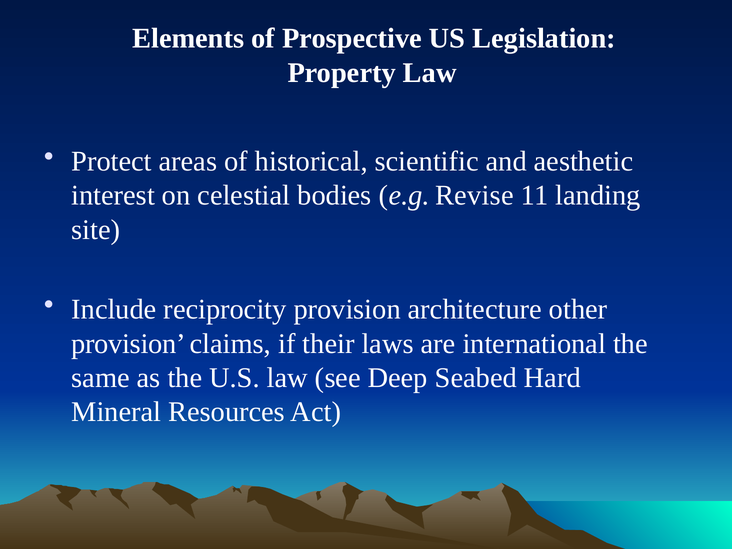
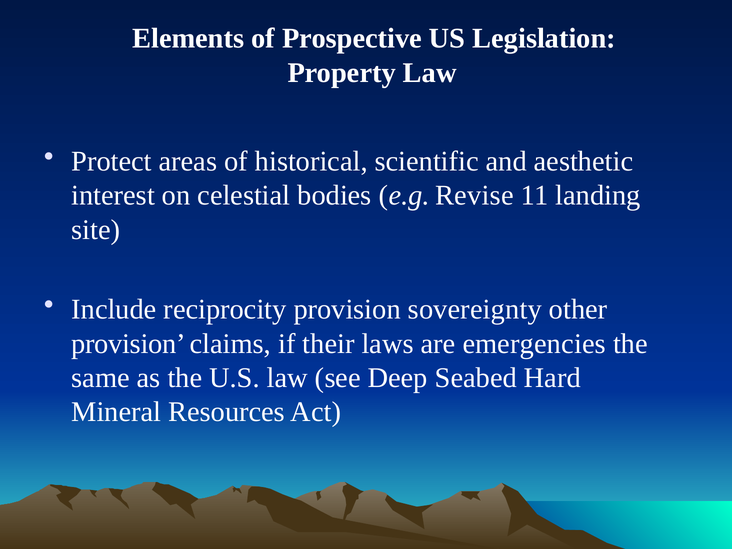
architecture: architecture -> sovereignty (475, 310)
international: international -> emergencies (534, 344)
